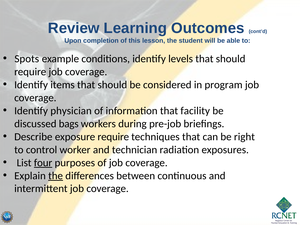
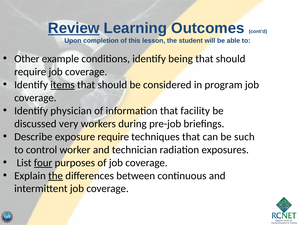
Review underline: none -> present (74, 28)
Spots: Spots -> Other (27, 59)
levels: levels -> being (181, 59)
items underline: none -> present (63, 85)
bags: bags -> very (69, 124)
right: right -> such (244, 137)
